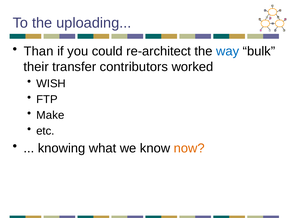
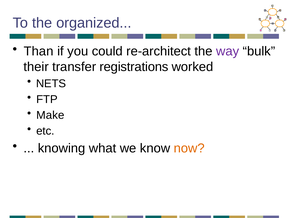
uploading: uploading -> organized (94, 23)
way colour: blue -> purple (228, 51)
contributors: contributors -> registrations (134, 67)
WISH: WISH -> NETS (51, 84)
